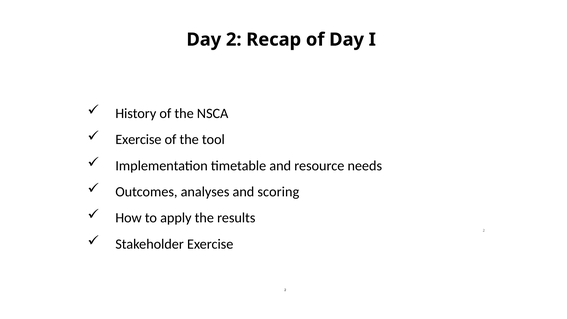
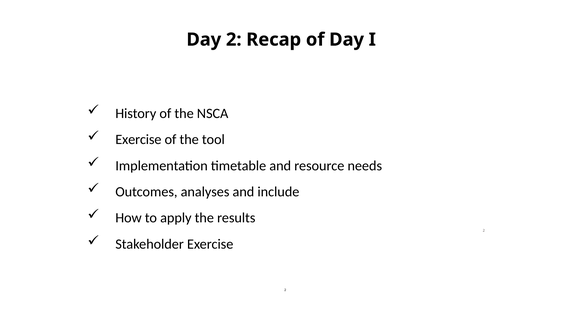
scoring: scoring -> include (278, 192)
